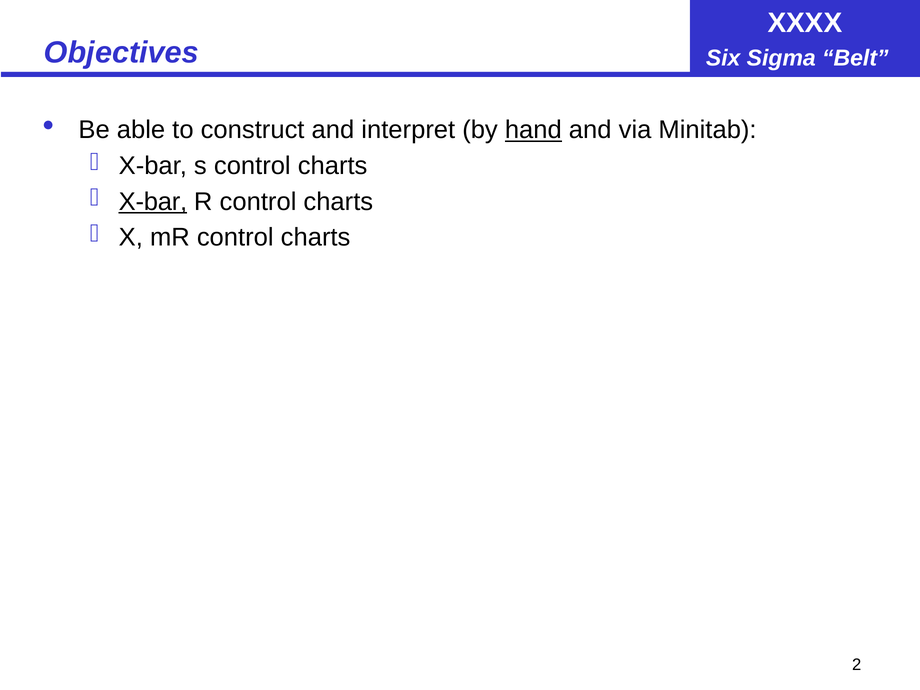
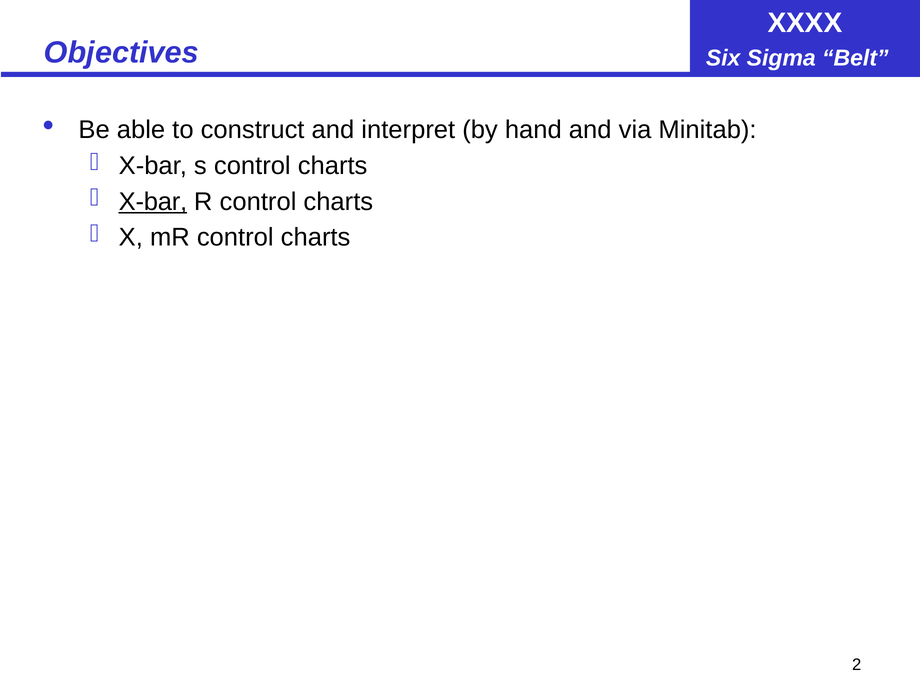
hand underline: present -> none (533, 130)
